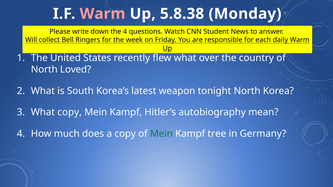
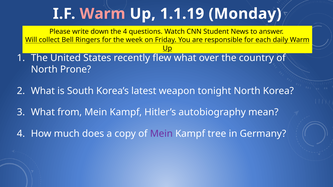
5.8.38: 5.8.38 -> 1.1.19 (182, 14)
Loved: Loved -> Prone (76, 70)
What copy: copy -> from (70, 112)
Mein colour: green -> purple (161, 134)
